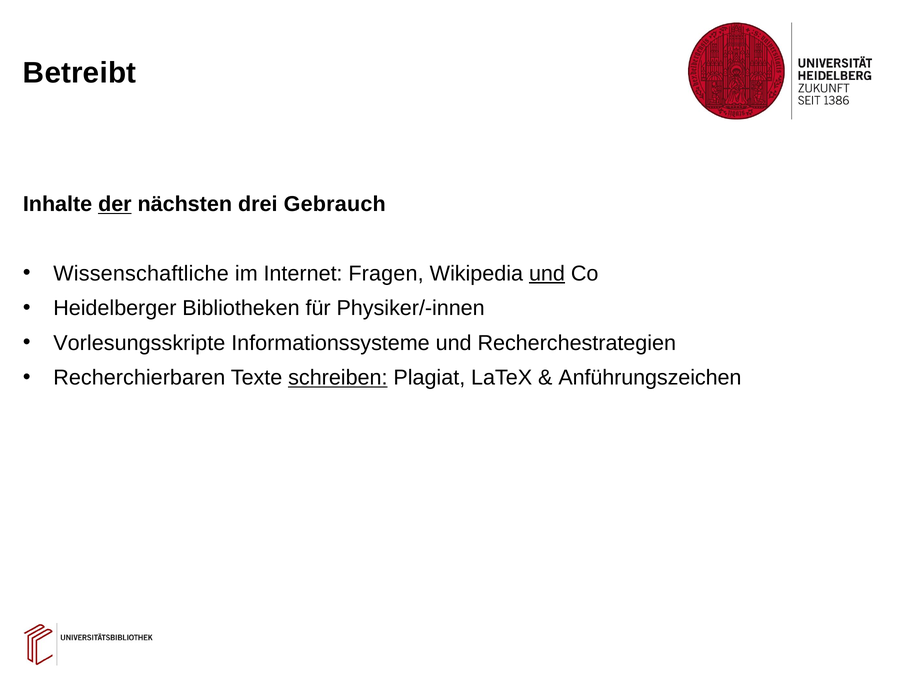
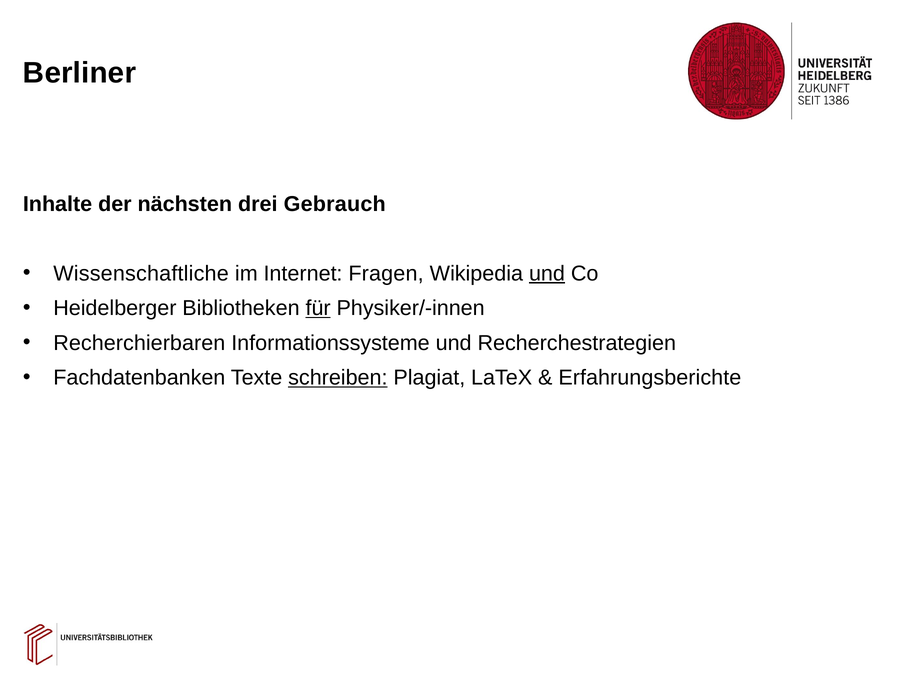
Betreibt: Betreibt -> Berliner (80, 73)
der underline: present -> none (115, 204)
für underline: none -> present (318, 308)
Vorlesungsskripte: Vorlesungsskripte -> Recherchierbaren (139, 343)
Recherchierbaren: Recherchierbaren -> Fachdatenbanken (139, 378)
Anführungszeichen: Anführungszeichen -> Erfahrungsberichte (650, 378)
